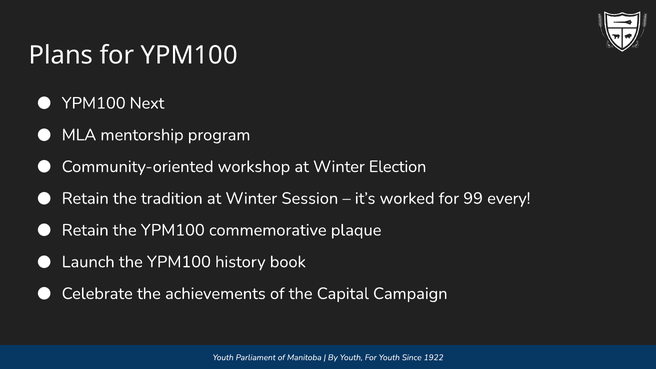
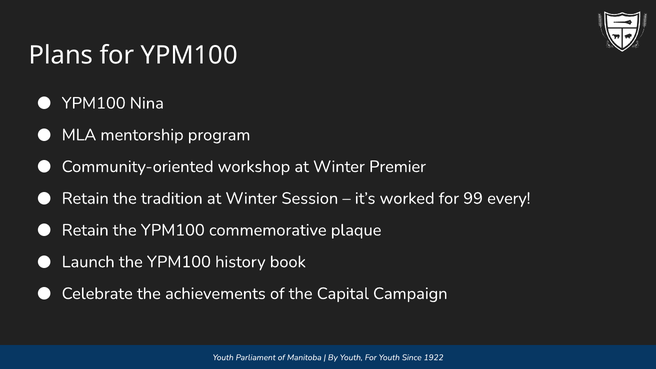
Next: Next -> Nina (147, 103)
Election: Election -> Premier (398, 167)
